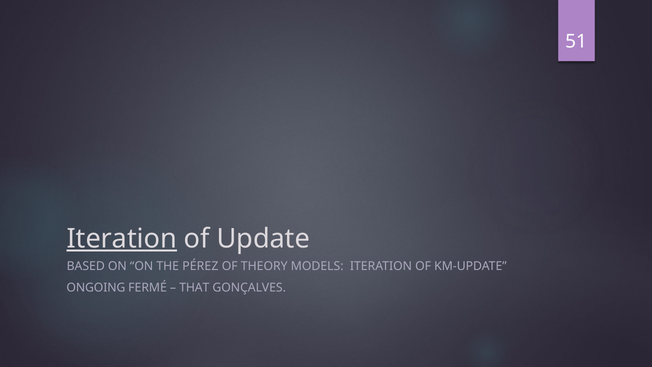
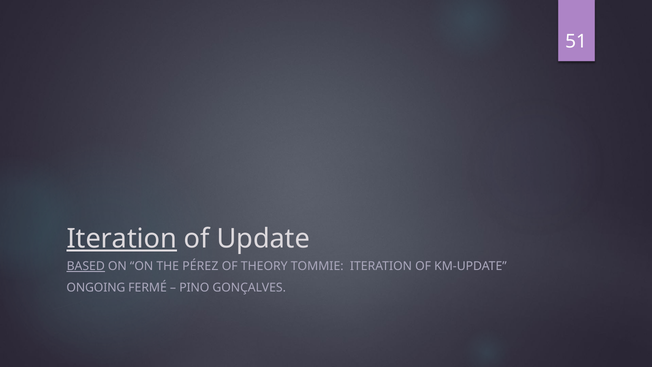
BASED underline: none -> present (86, 266)
MODELS: MODELS -> TOMMIE (317, 266)
THAT: THAT -> PINO (194, 288)
